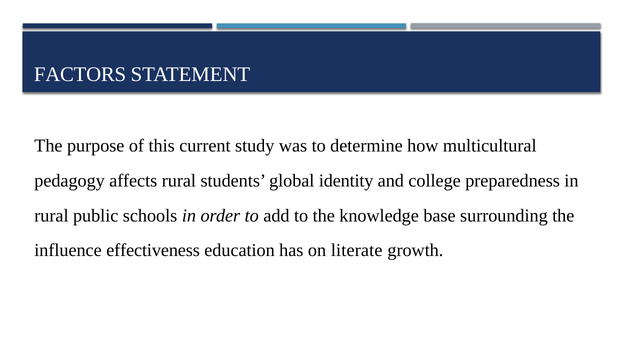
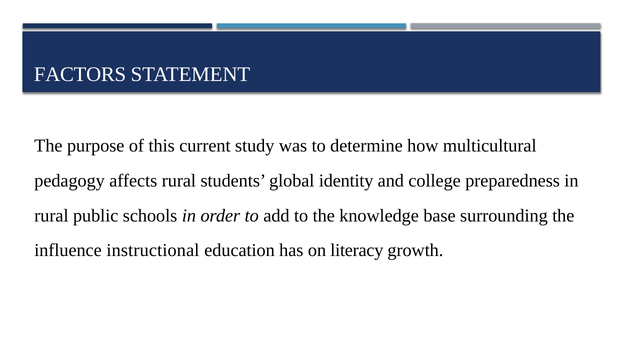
effectiveness: effectiveness -> instructional (153, 251)
literate: literate -> literacy (357, 251)
